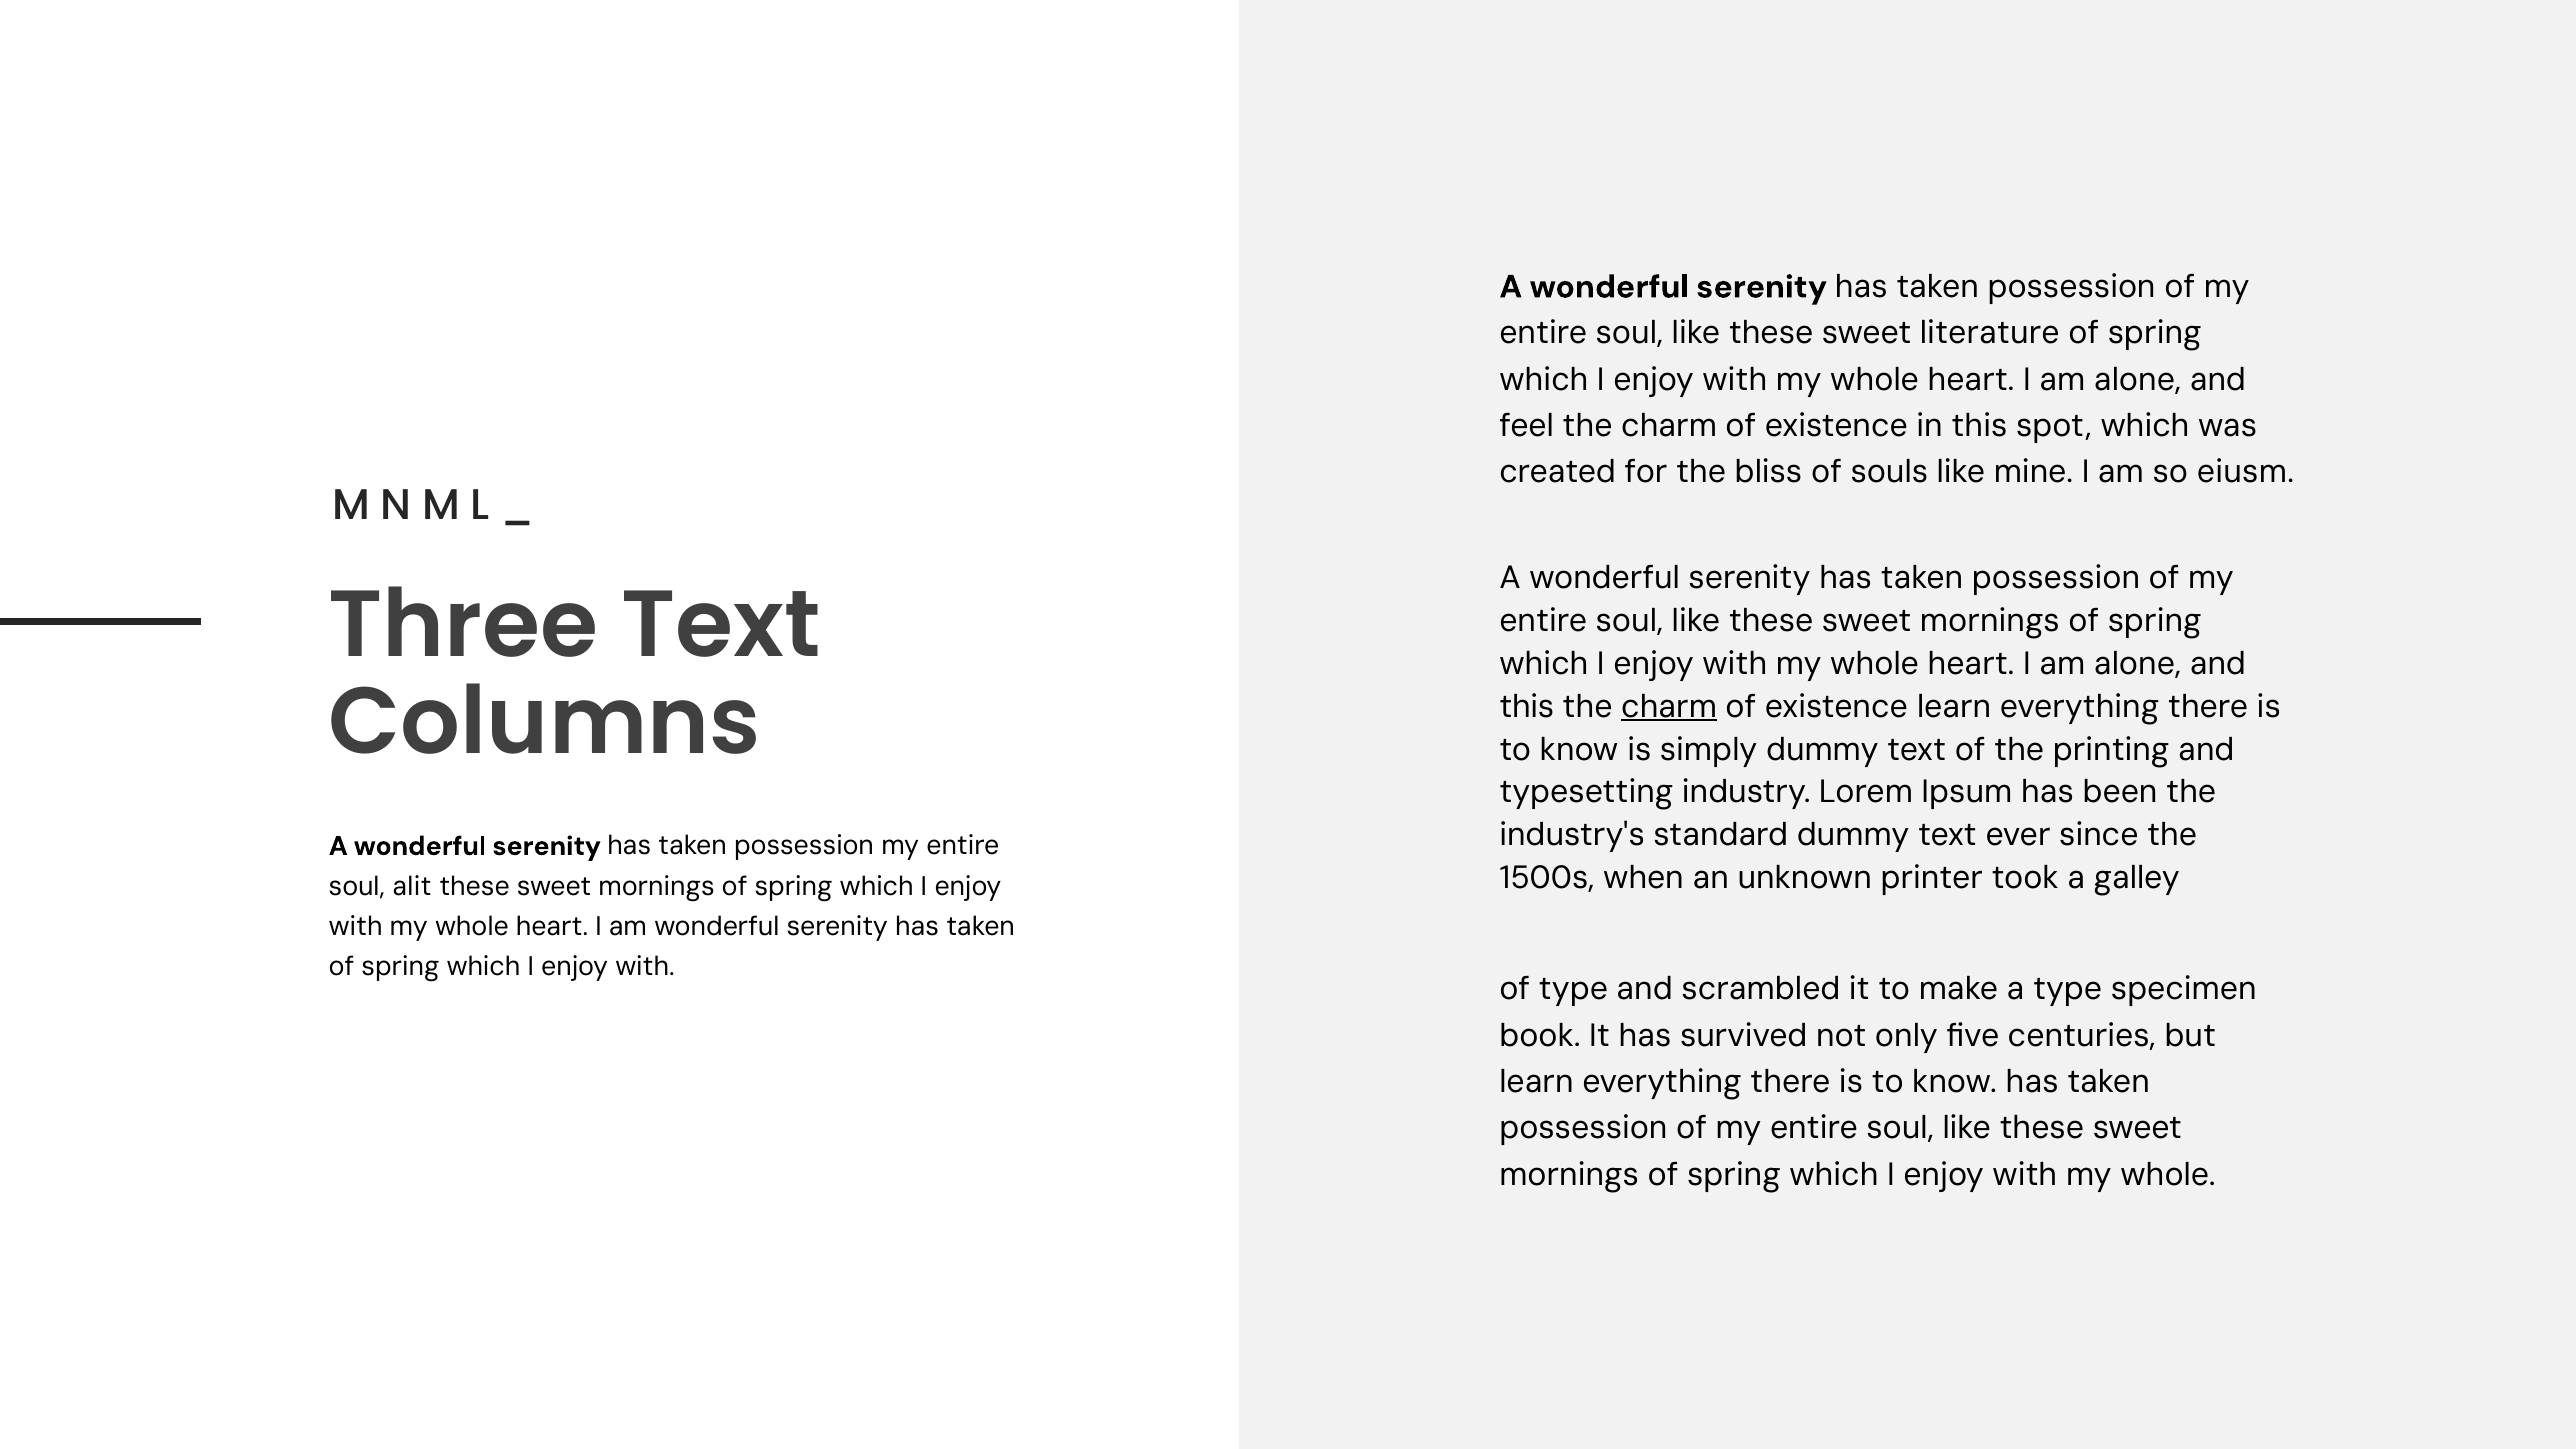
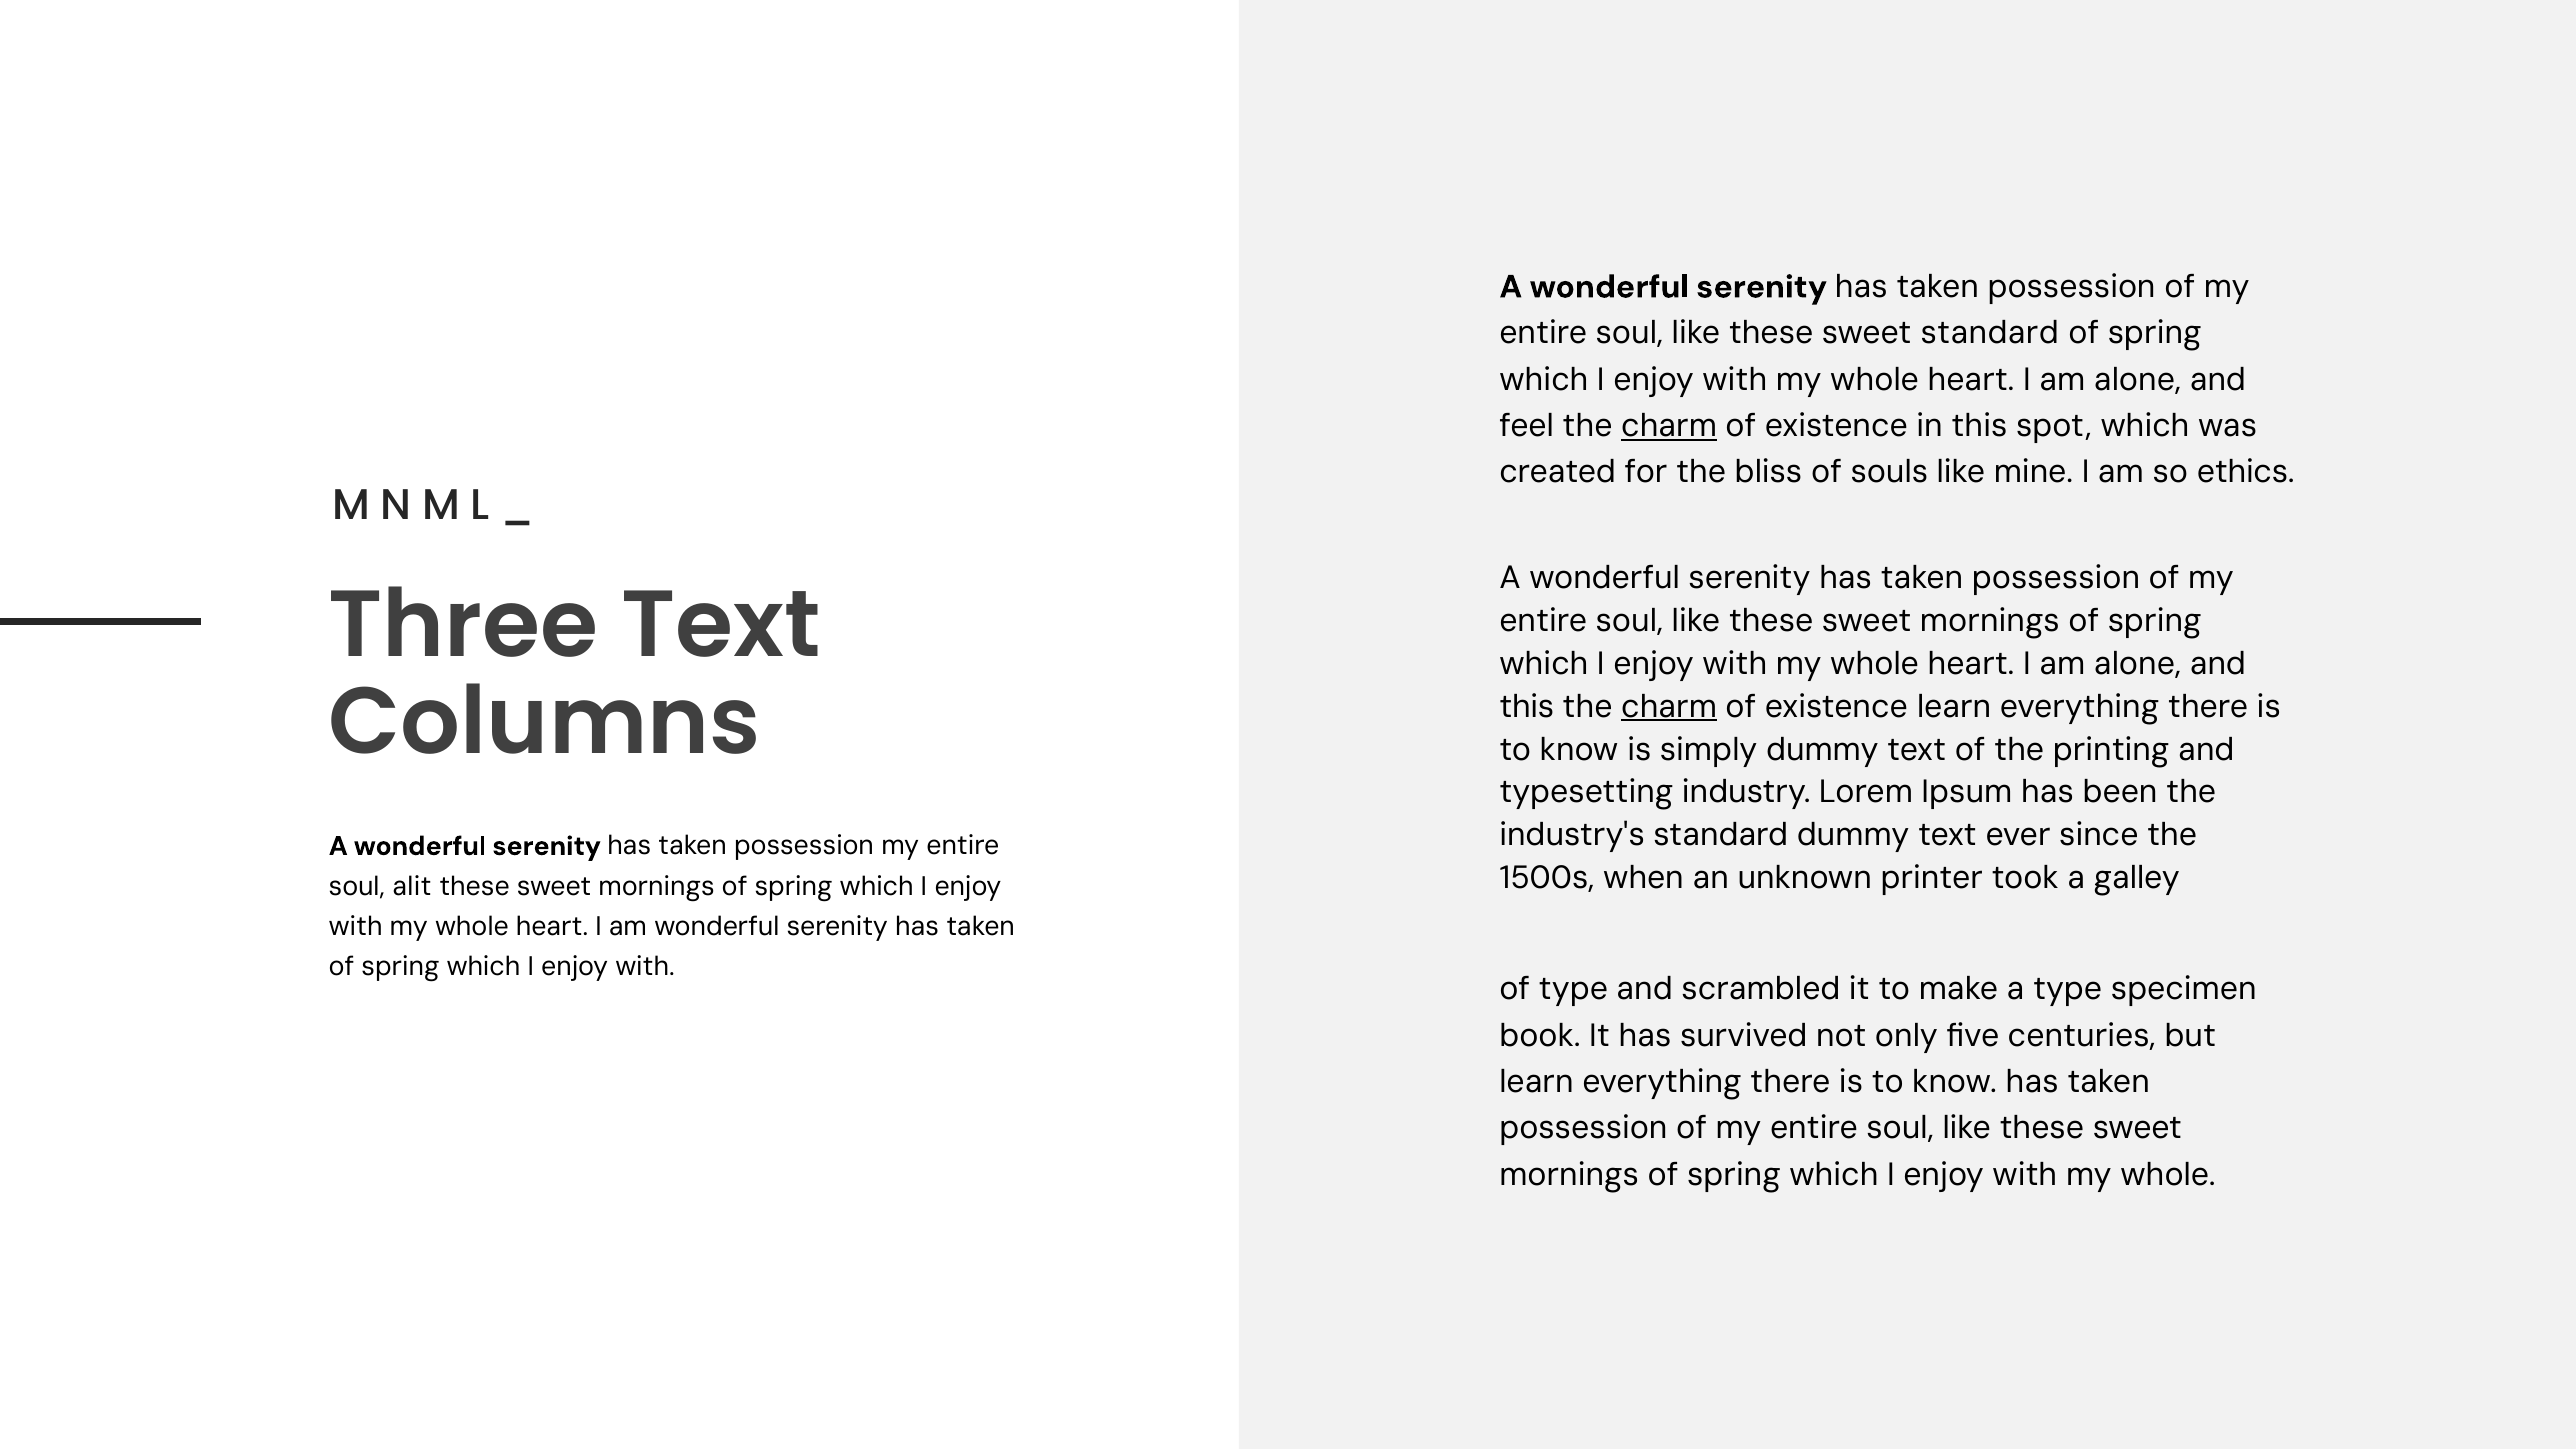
sweet literature: literature -> standard (1990, 333)
charm underline: none -> present (1669, 426)
eiusm: eiusm -> ethics (2246, 472)
